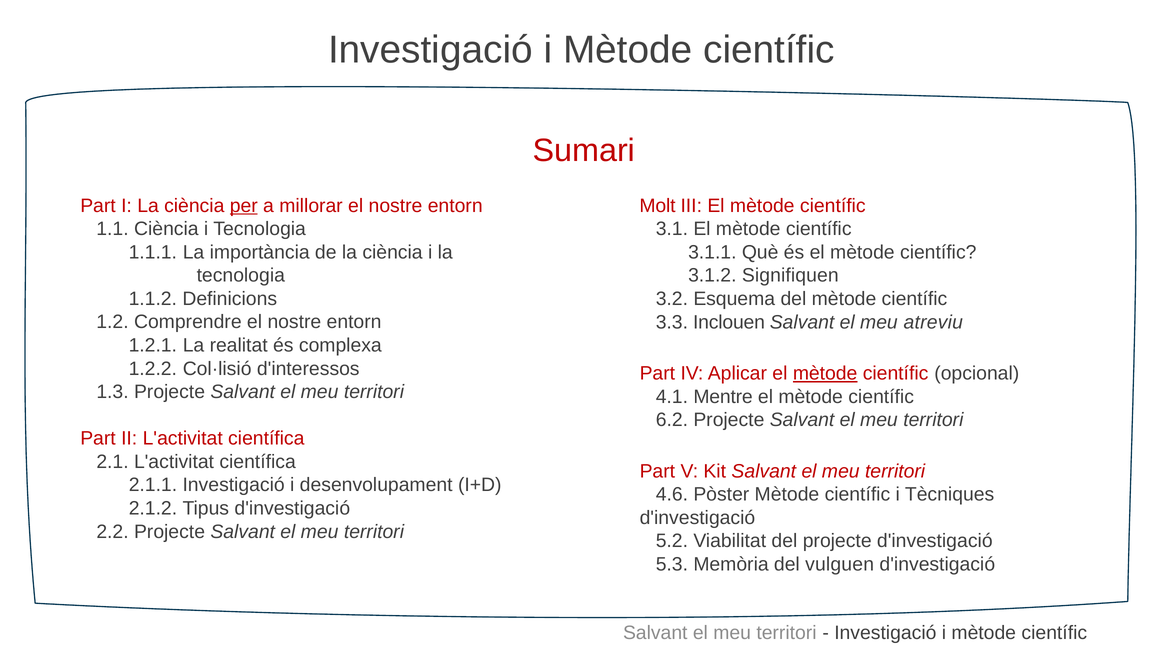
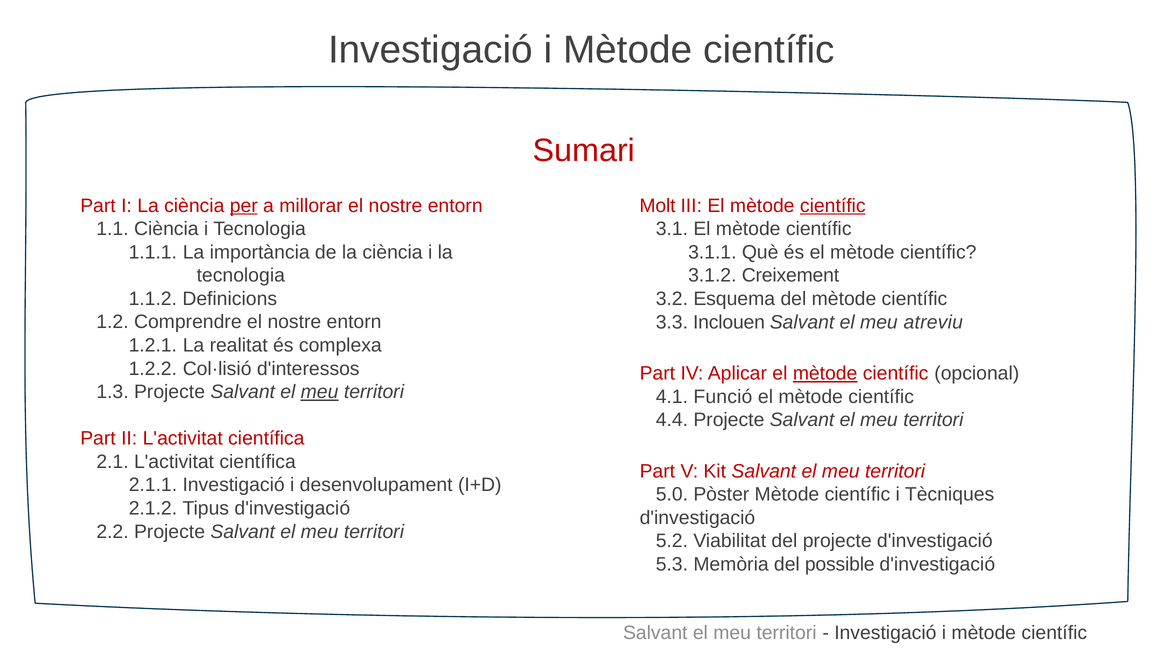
científic underline: none -> present (833, 206)
Signifiquen: Signifiquen -> Creixement (790, 275)
meu underline: none -> present (320, 392)
Mentre: Mentre -> Funció (723, 397)
6.2: 6.2 -> 4.4 (672, 420)
4.6: 4.6 -> 5.0 (672, 494)
vulguen: vulguen -> possible (840, 564)
